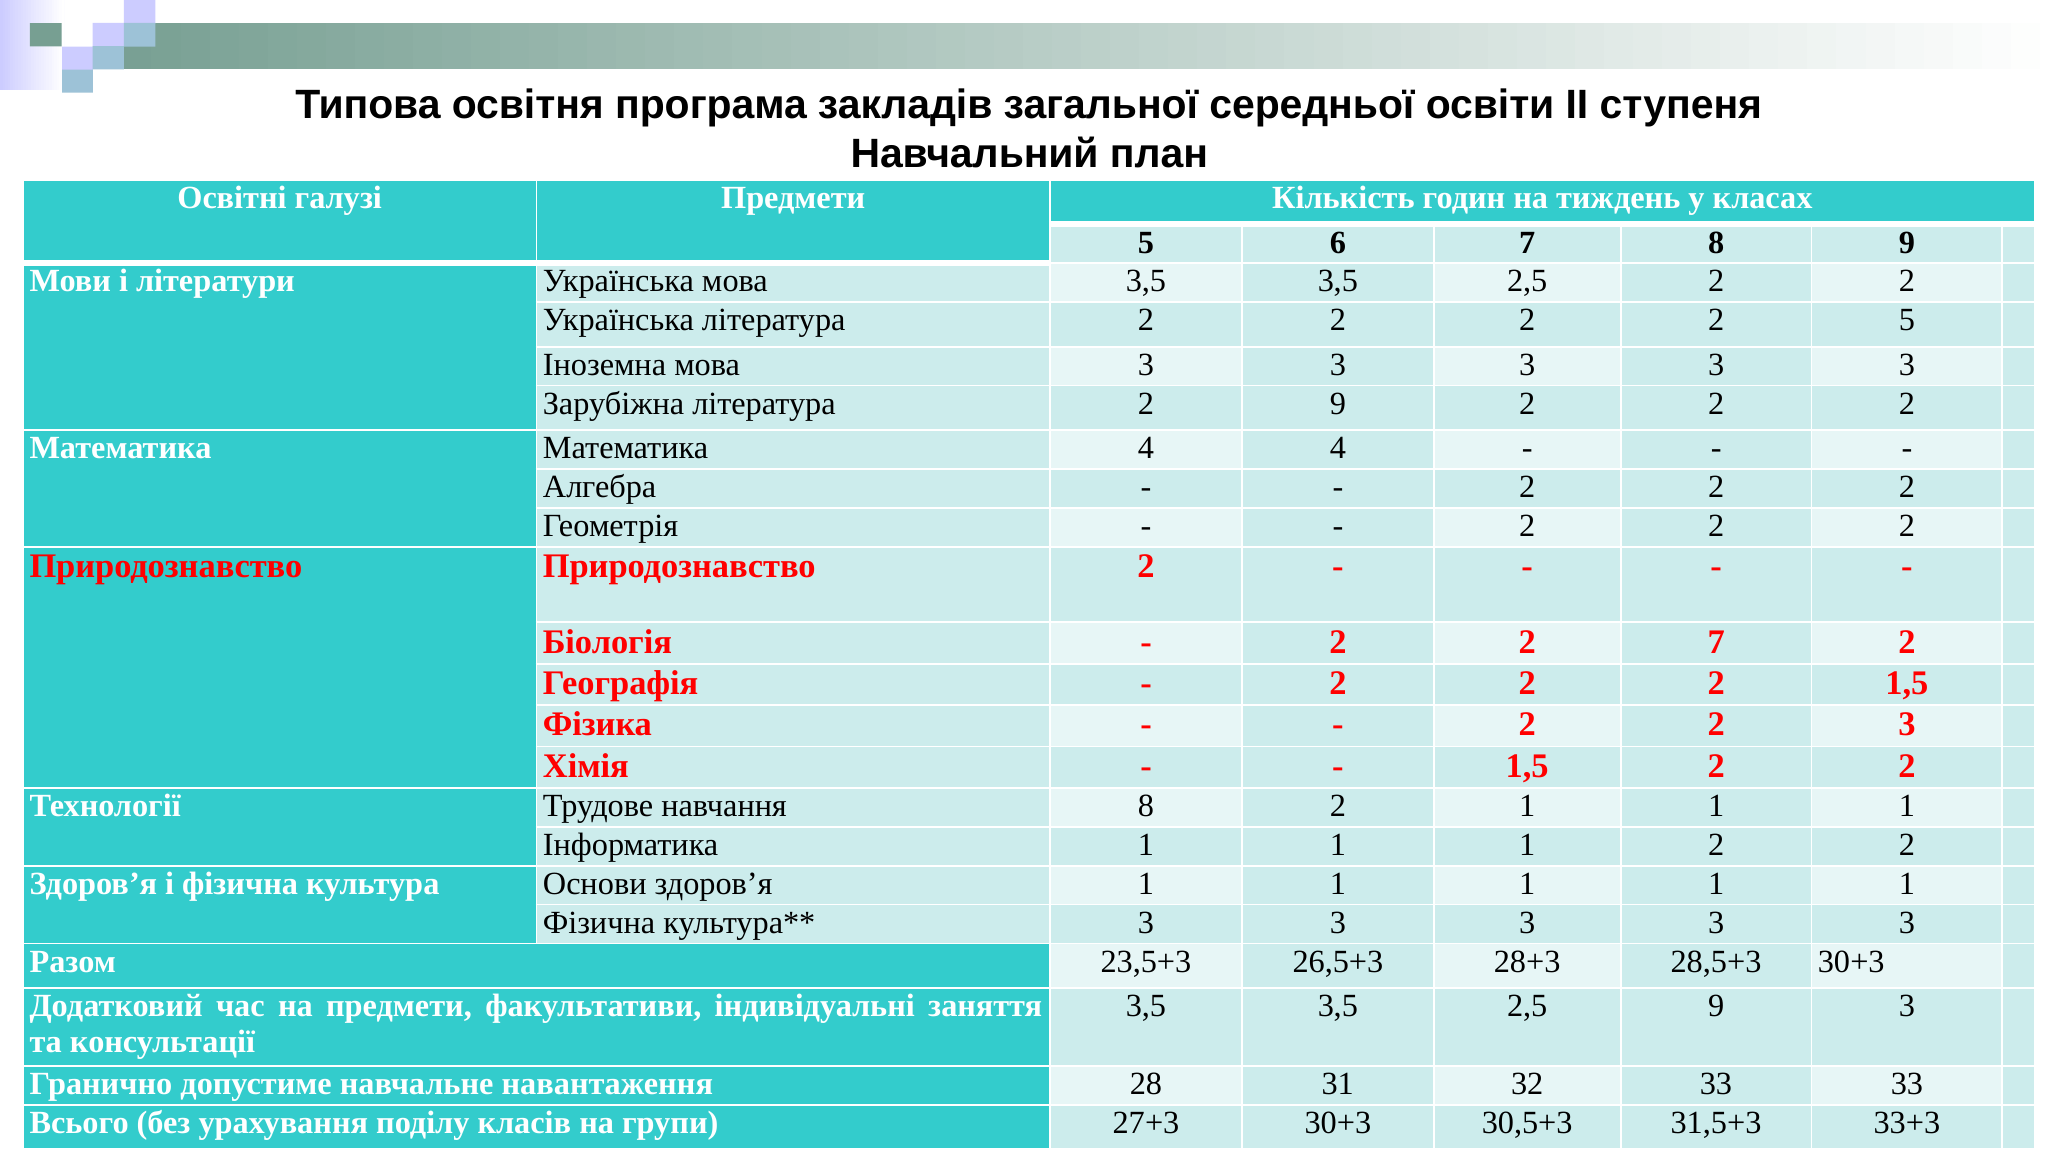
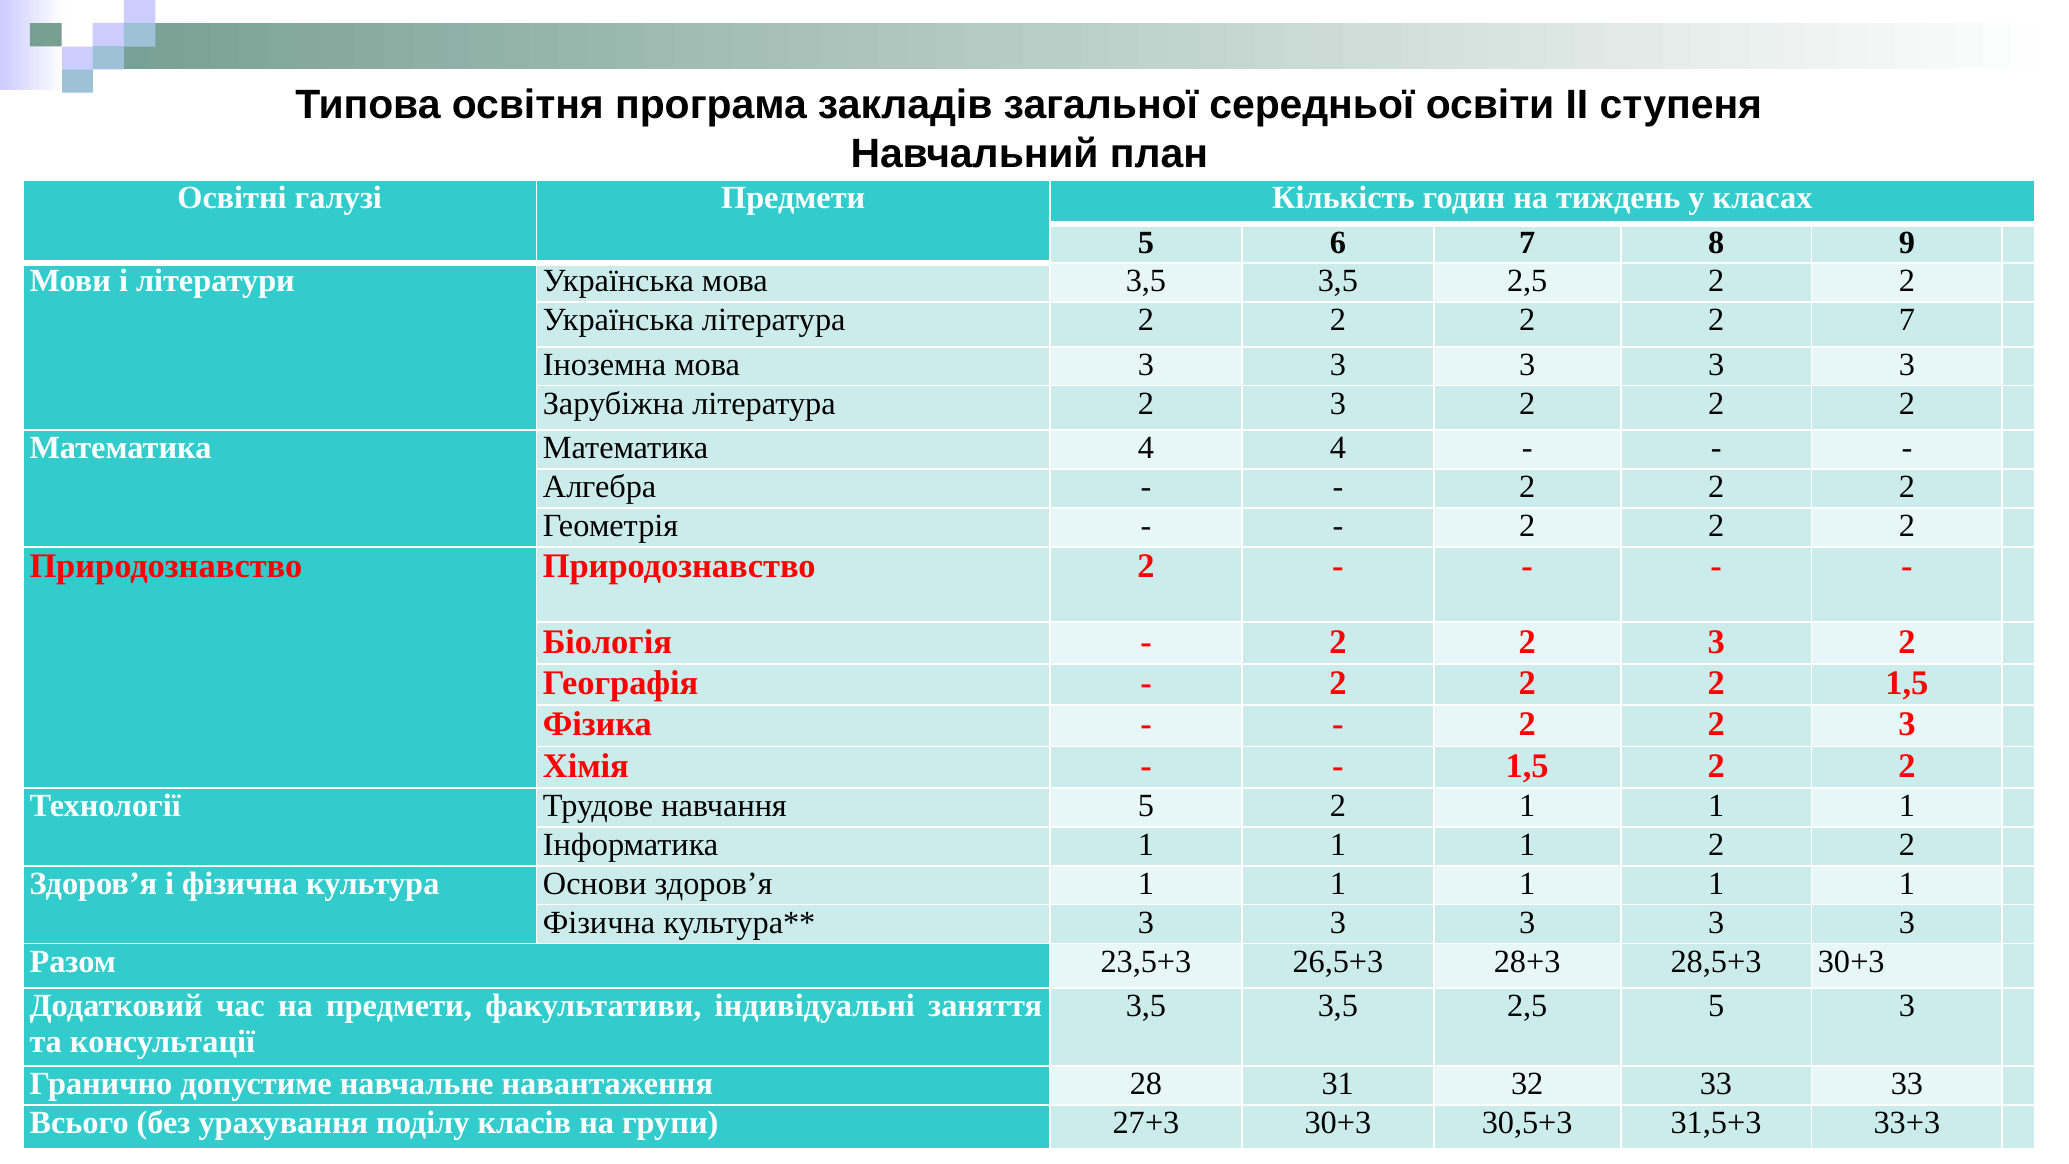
2 5: 5 -> 7 (1907, 320)
література 2 9: 9 -> 3 (1338, 403)
7: 7 -> 3 (1716, 642)
навчання 8: 8 -> 5 (1146, 806)
2,5 9: 9 -> 5 (1716, 1006)
